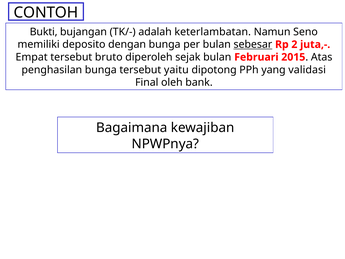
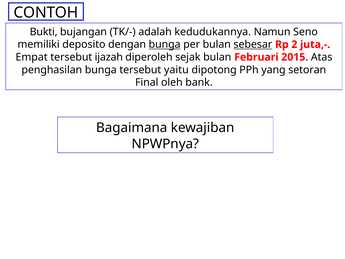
keterlambatan: keterlambatan -> kedudukannya (213, 32)
bunga underline: none -> present (165, 44)
bruto: bruto -> ijazah (109, 57)
validasi: validasi -> setoran (307, 70)
